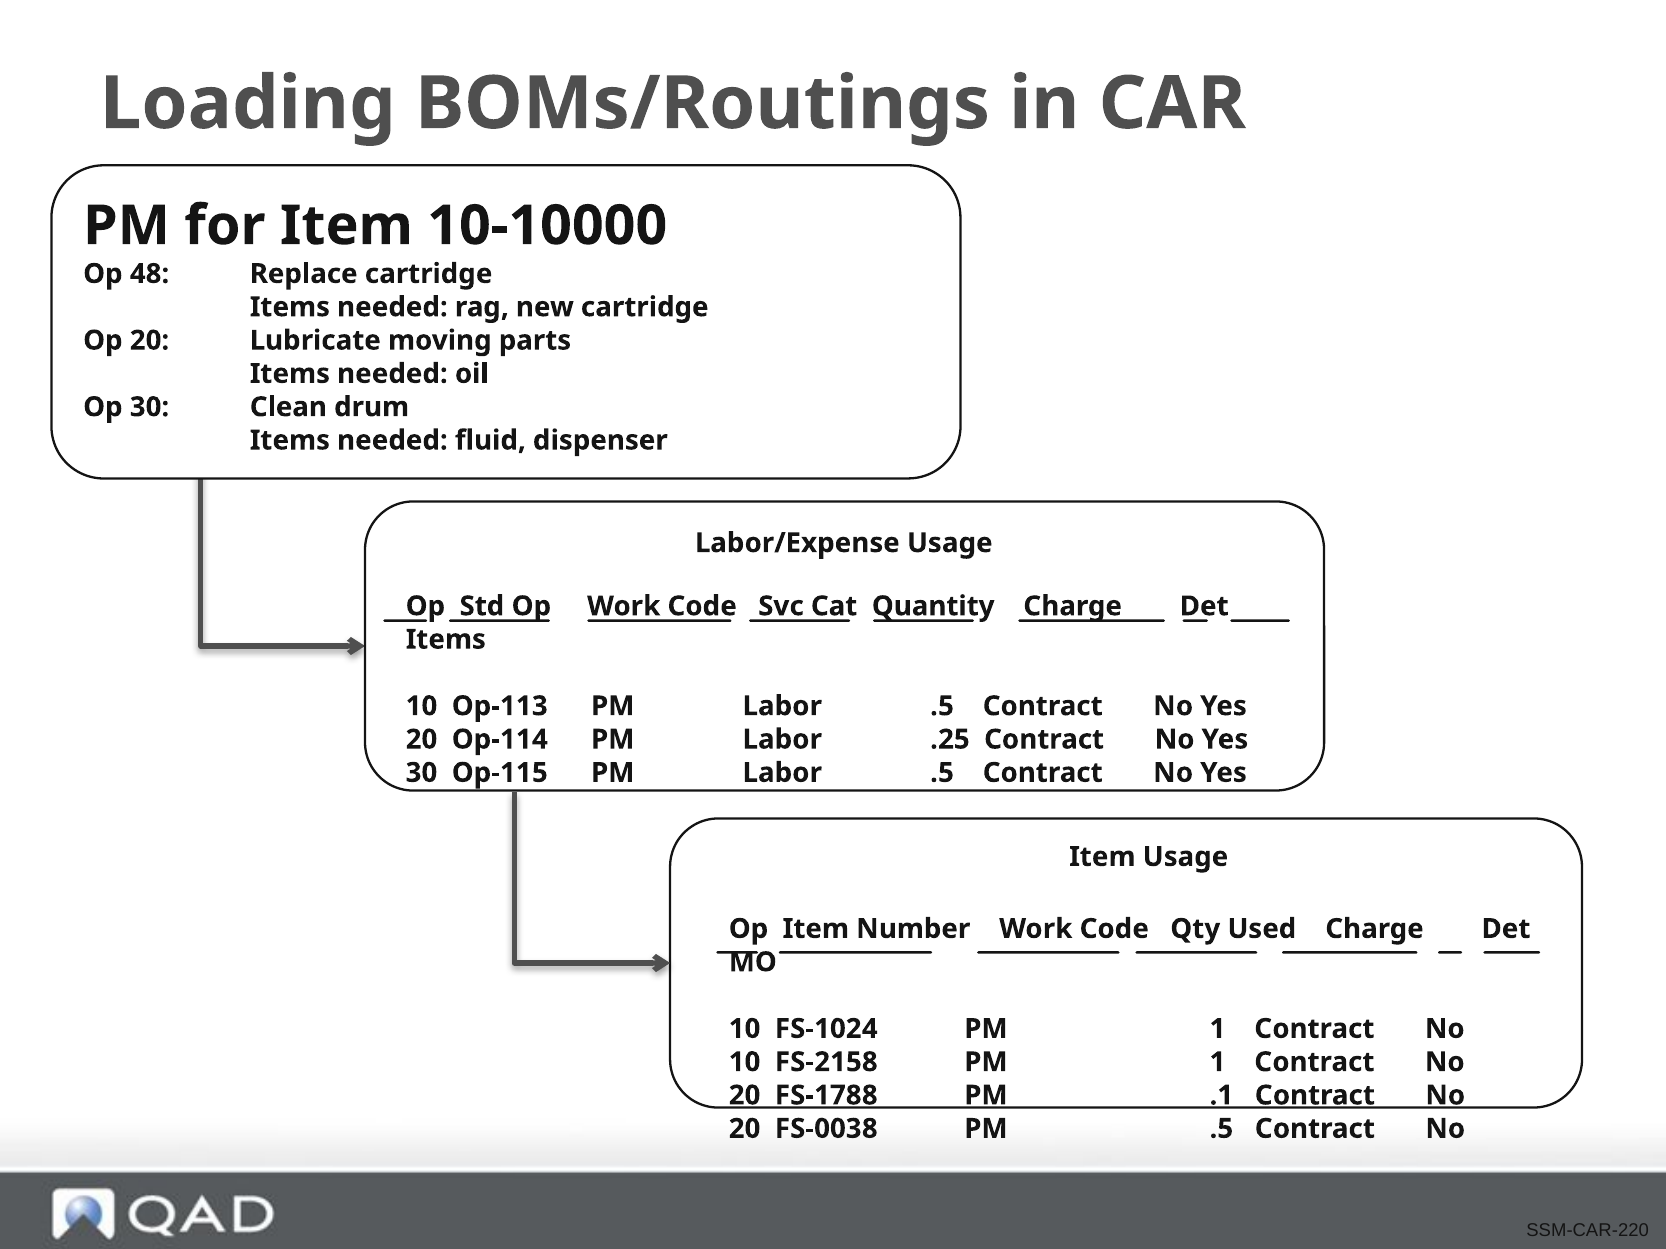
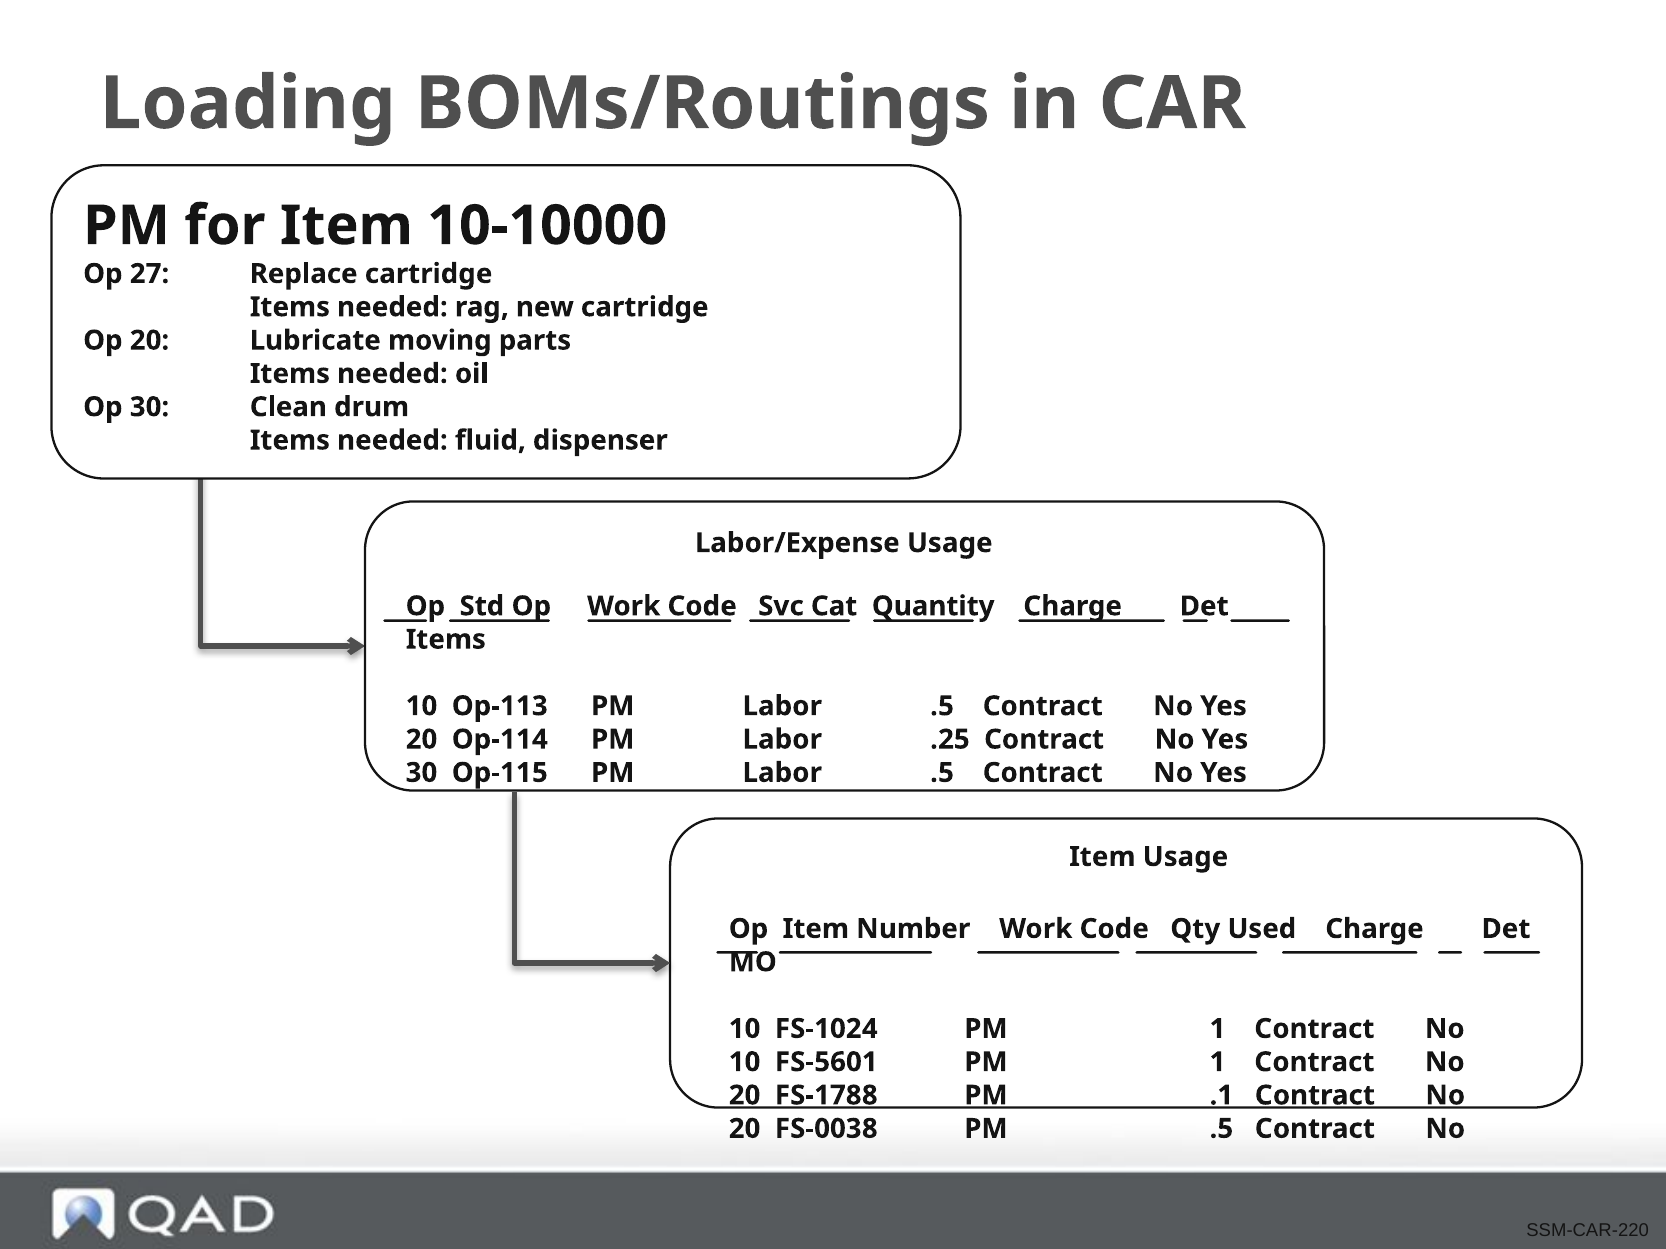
48: 48 -> 27 (150, 274)
FS-2158: FS-2158 -> FS-5601 (826, 1062)
